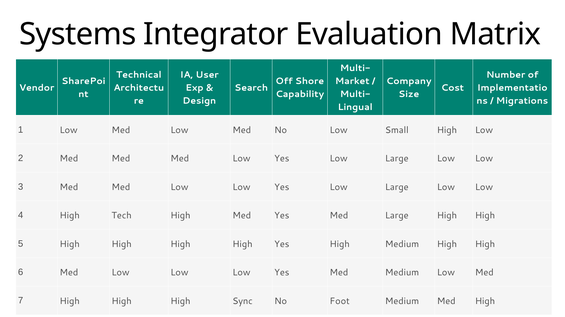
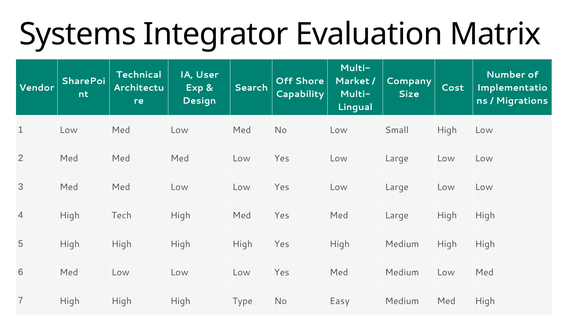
Sync: Sync -> Type (242, 302)
Foot: Foot -> Easy (340, 302)
